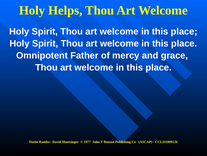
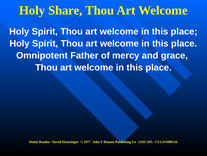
Helps: Helps -> Share (65, 10)
